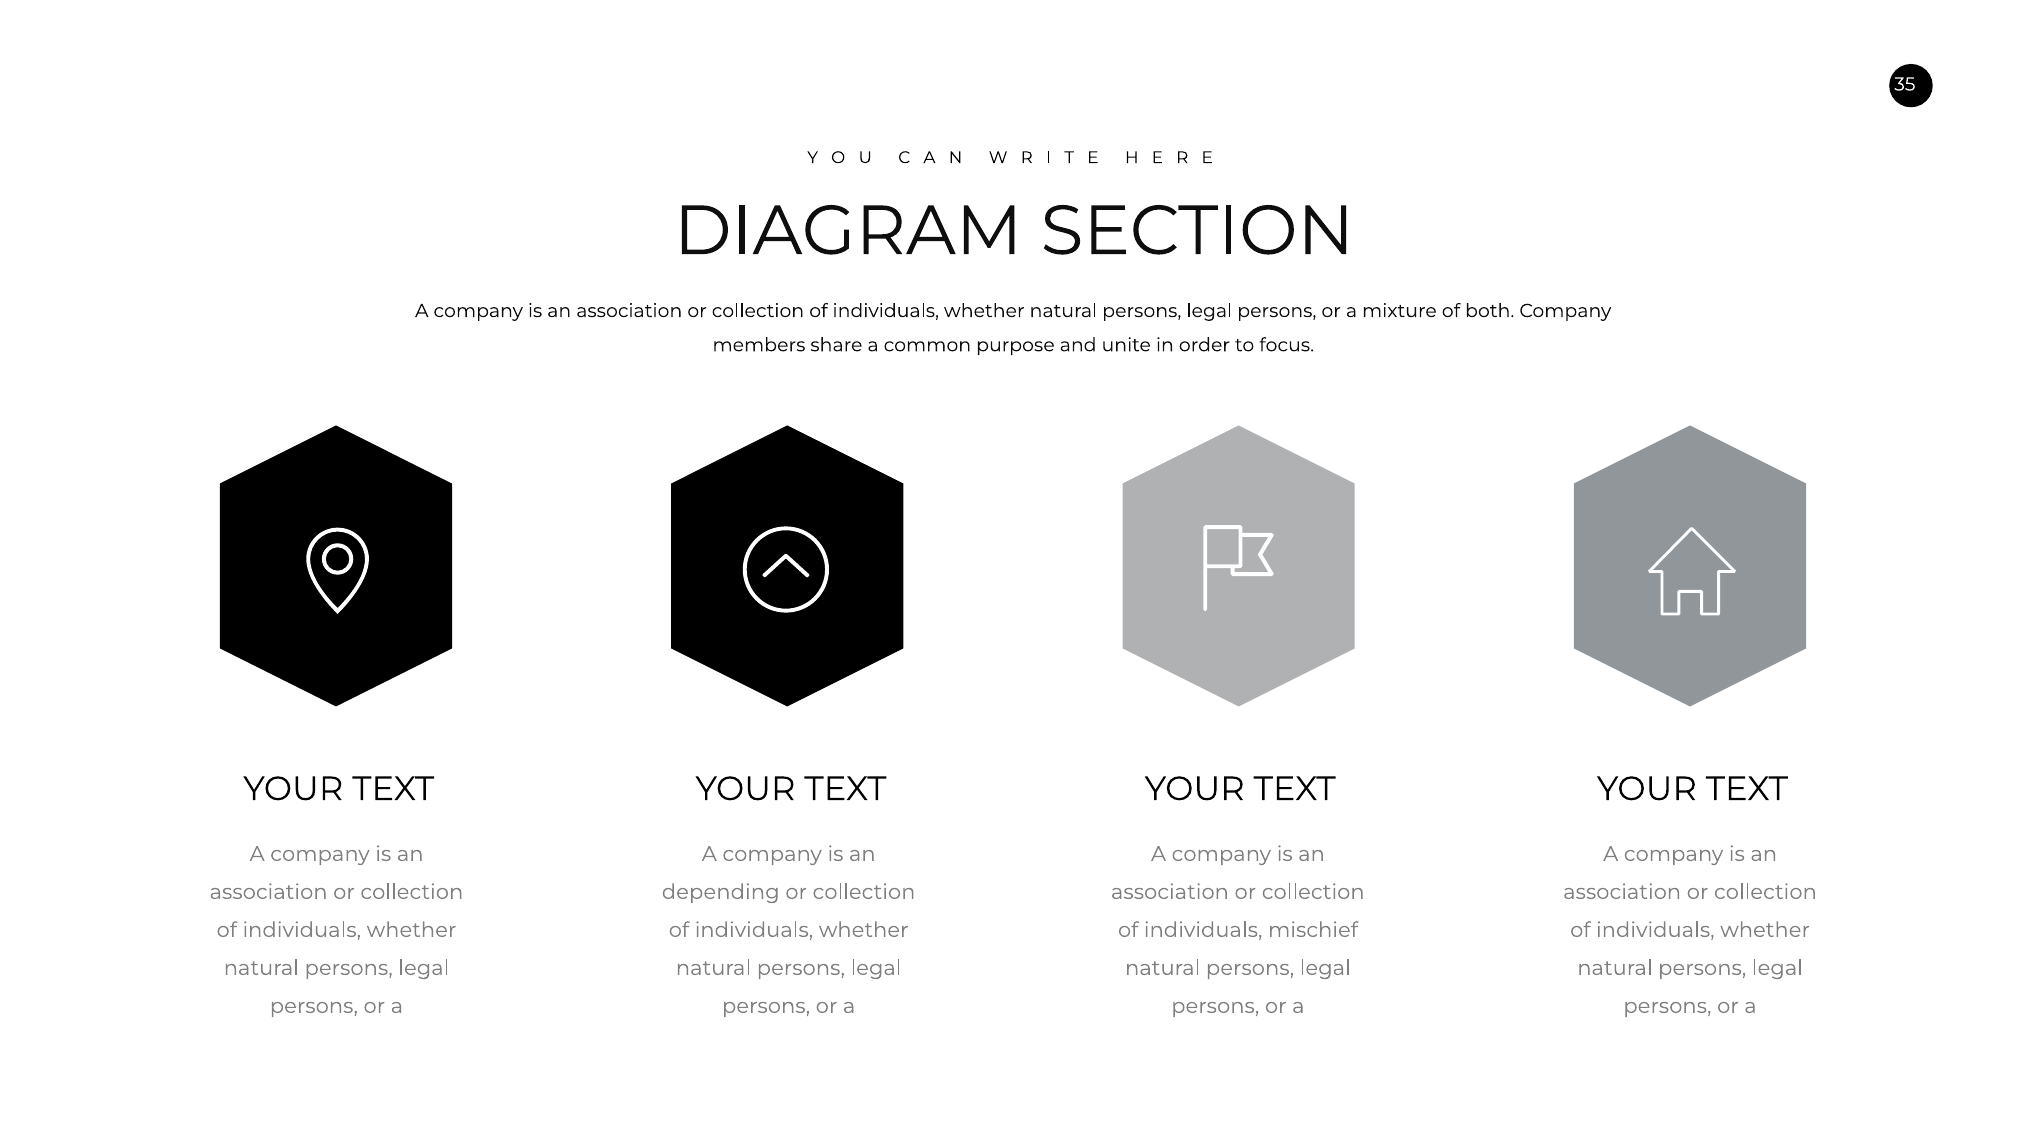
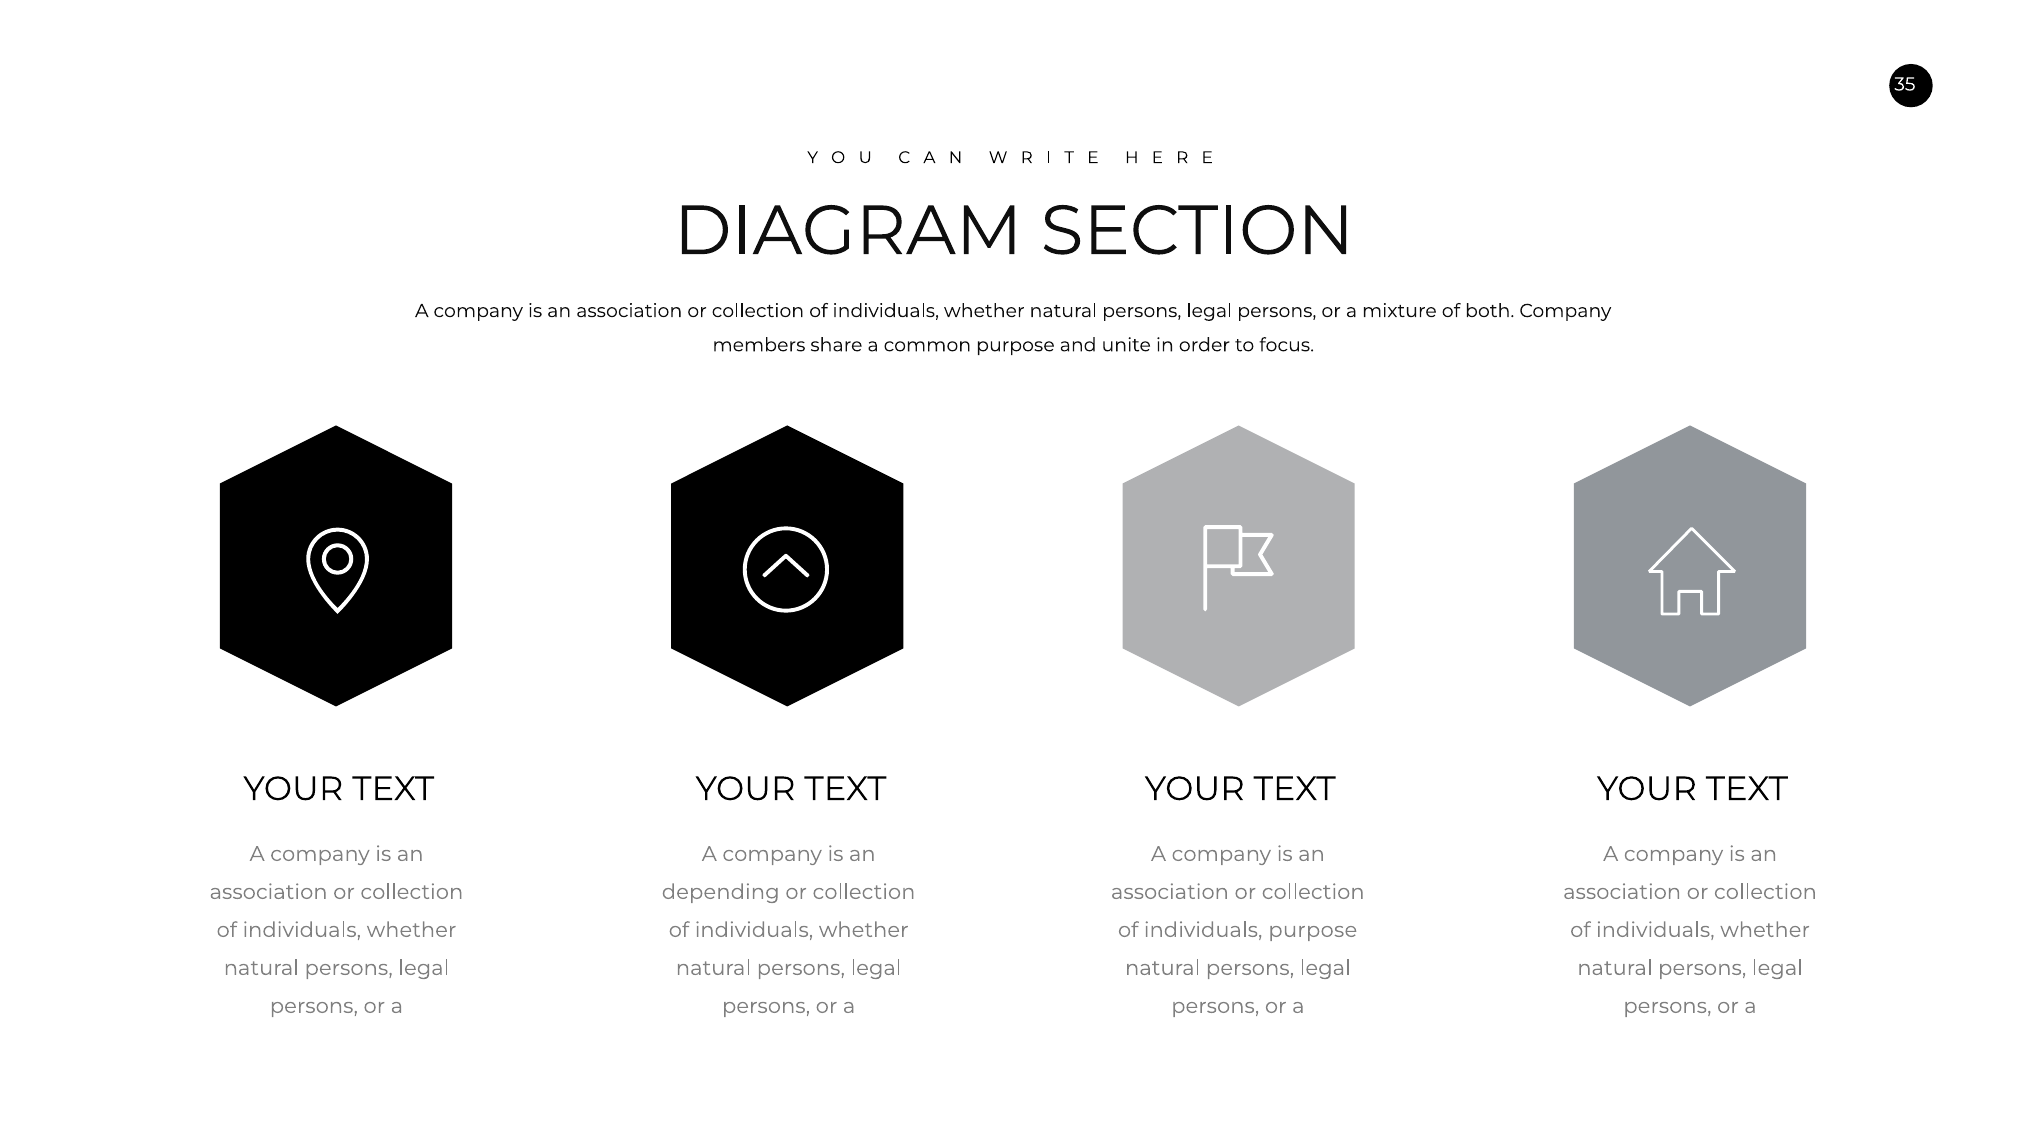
individuals mischief: mischief -> purpose (1313, 930)
